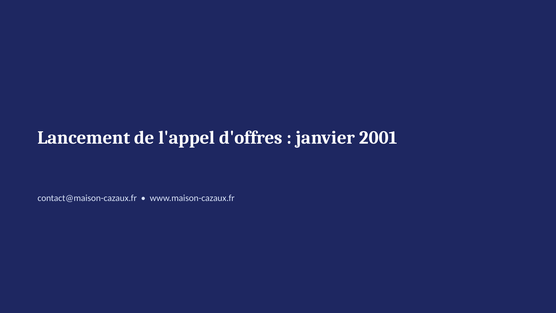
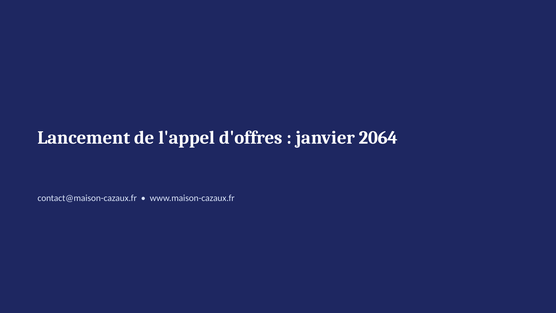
2001: 2001 -> 2064 (378, 138)
